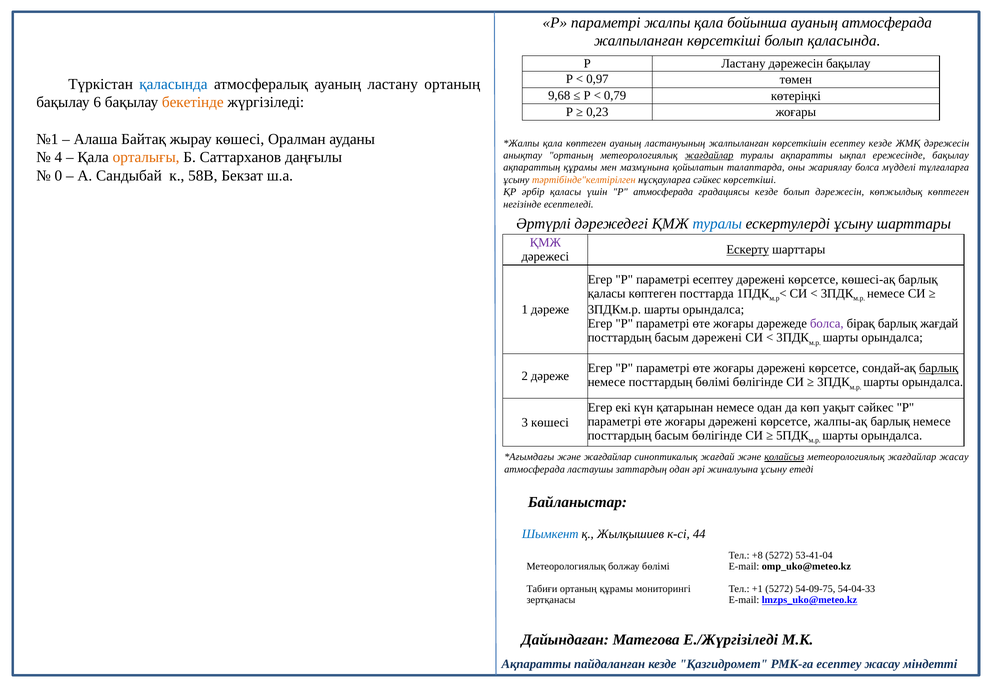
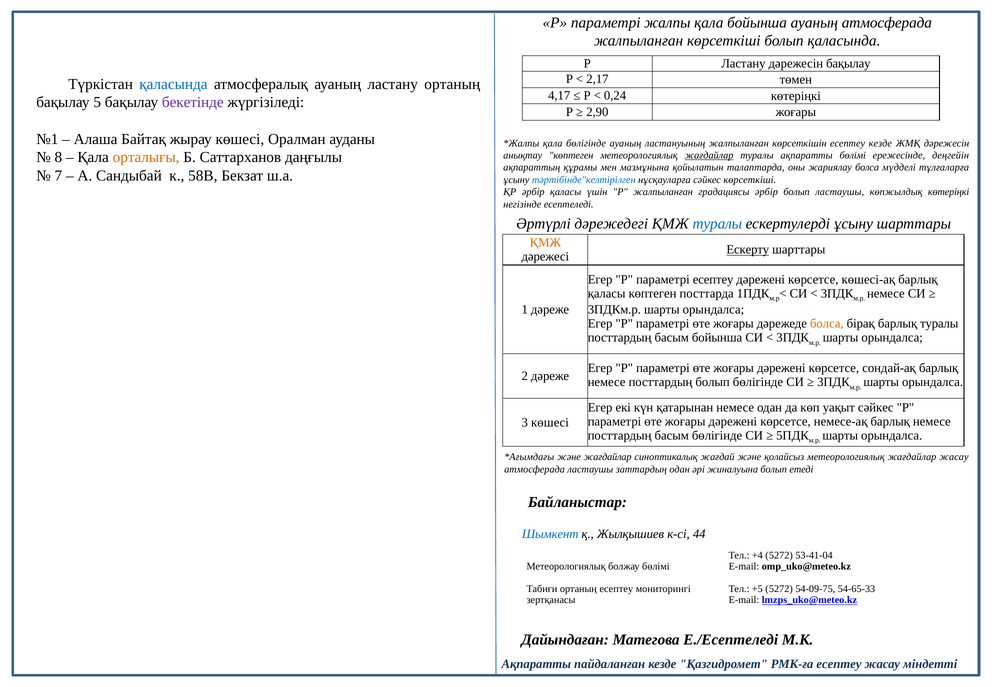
0,97: 0,97 -> 2,17 (597, 79)
9,68: 9,68 -> 4,17 (559, 96)
0,79: 0,79 -> 0,24 (615, 96)
6: 6 -> 5 (97, 102)
бекетінде colour: orange -> purple (193, 102)
0,23: 0,23 -> 2,90 (597, 112)
қала көптеген: көптеген -> бөлігінде (586, 143)
4: 4 -> 8 (58, 157)
анықтау ортаның: ортаның -> көптеген (571, 155)
ақпаратты ықпал: ықпал -> бөлімі (853, 155)
ережесінде бақылау: бақылау -> деңгейін (951, 155)
0: 0 -> 7 (58, 176)
тәртібінде"келтірілген colour: orange -> blue (584, 180)
Р атмосферада: атмосферада -> жалпыланған (663, 192)
градациясы кезде: кезде -> әрбір (766, 192)
болып дәрежесін: дәрежесін -> ластаушы (840, 192)
көпжылдық көптеген: көптеген -> көтеріңкі (949, 192)
ҚМЖ colour: purple -> orange (545, 243)
болса colour: purple -> orange (827, 323)
барлық жағдай: жағдай -> туралы (939, 323)
басым дәрежені: дәрежені -> бойынша (717, 337)
барлық underline: present -> none (939, 368)
посттардың бөлімі: бөлімі -> болып (713, 382)
жалпы-ақ: жалпы-ақ -> немесе-ақ (841, 421)
қолайсыз underline: present -> none (784, 457)
жиналуына ұсыну: ұсыну -> болып (774, 469)
+8: +8 -> +4 (757, 555)
ортаның құрамы: құрамы -> есептеу (616, 589)
+1: +1 -> +5 (757, 589)
54-04-33: 54-04-33 -> 54-65-33 (857, 589)
Е./Жүргізіледі: Е./Жүргізіледі -> Е./Есептеледі (731, 640)
